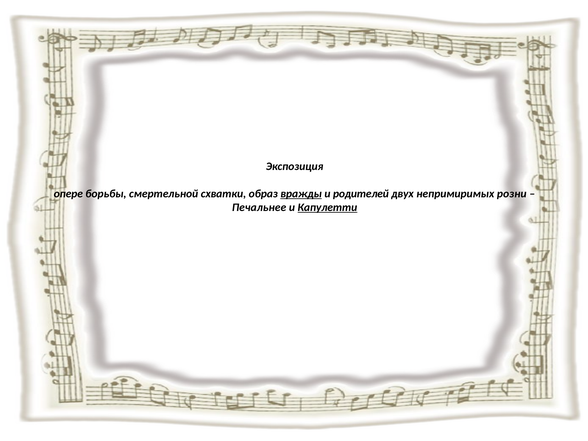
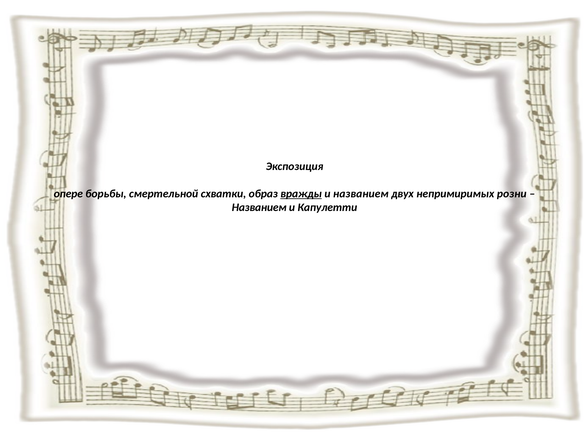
и родителей: родителей -> названием (361, 194)
Печальнее: Печальнее -> Названием (259, 207)
Капулетти underline: present -> none (327, 207)
